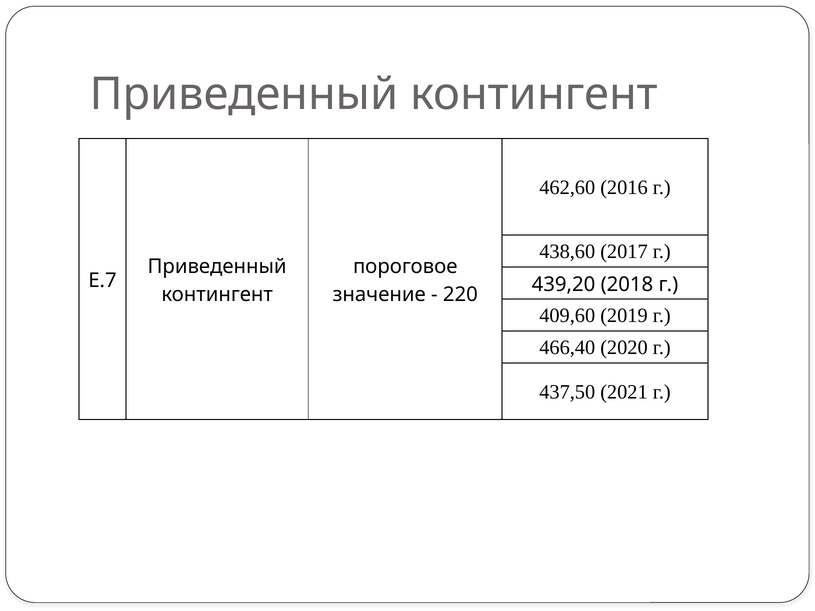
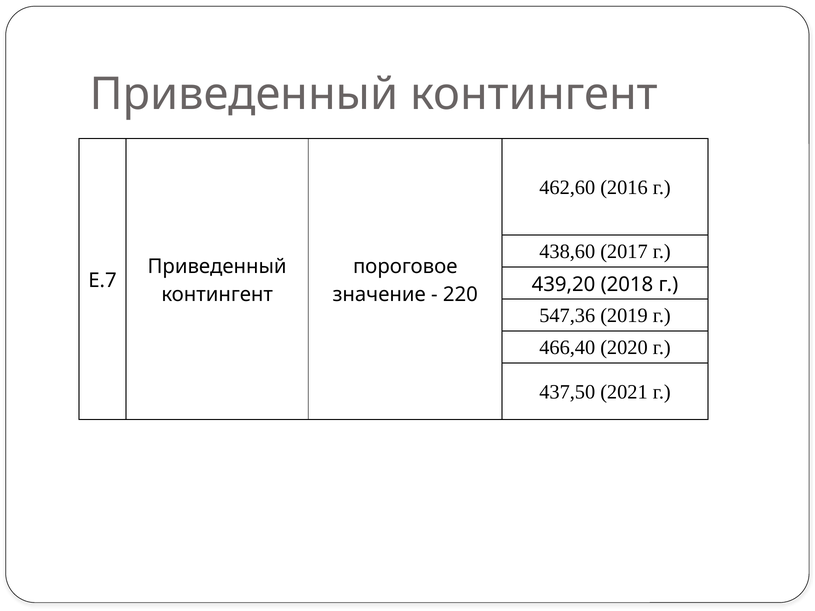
409,60: 409,60 -> 547,36 (567, 316)
